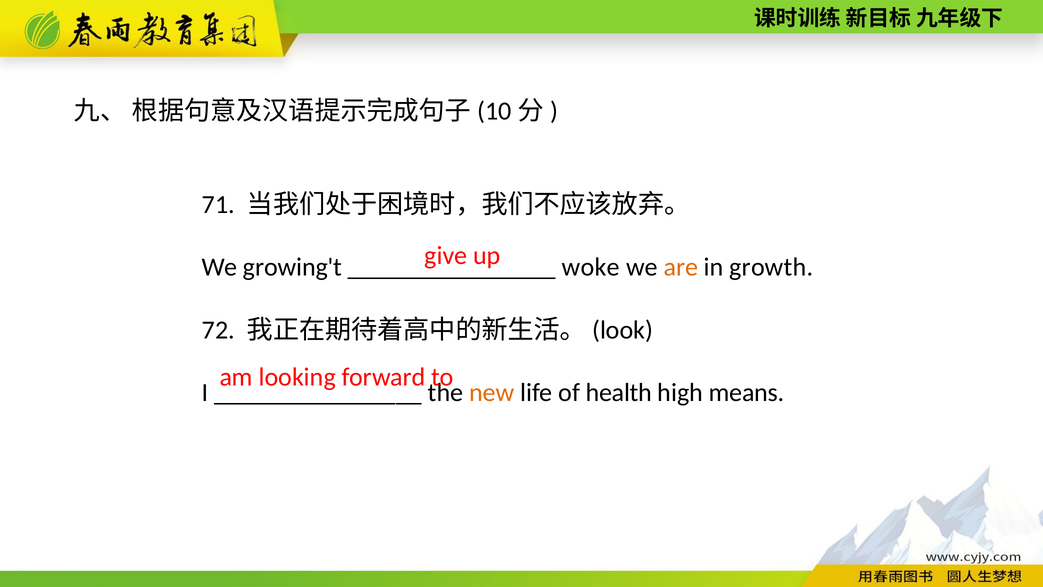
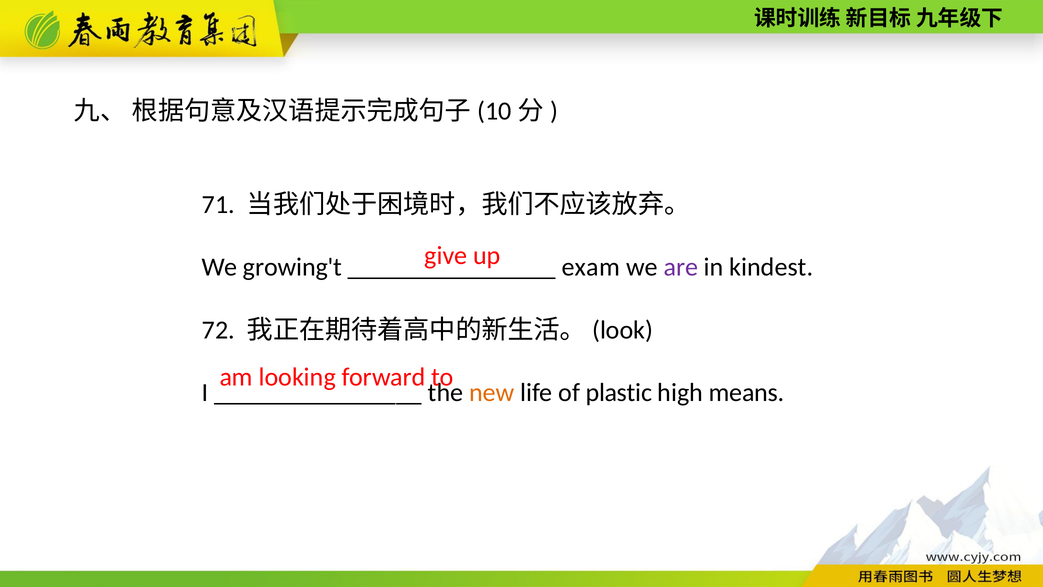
woke: woke -> exam (591, 267)
are colour: orange -> purple (681, 267)
growth: growth -> kindest (771, 267)
health: health -> plastic (619, 392)
